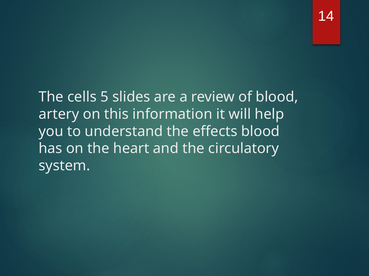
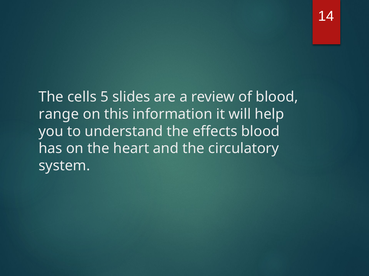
artery: artery -> range (59, 114)
